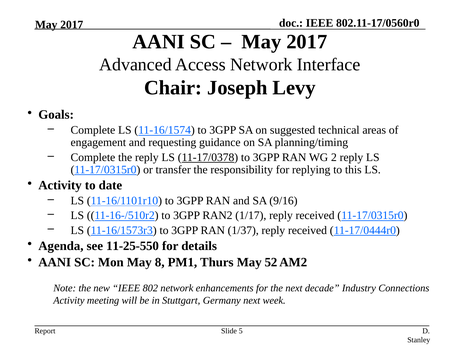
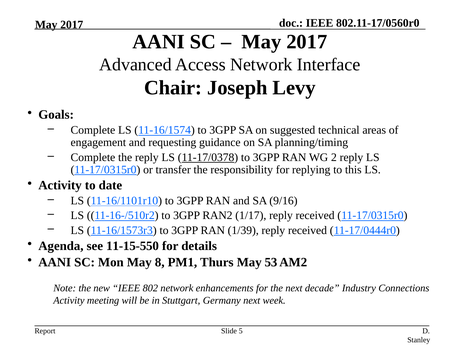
1/37: 1/37 -> 1/39 (243, 230)
11-25-550: 11-25-550 -> 11-15-550 (133, 246)
52: 52 -> 53 (271, 262)
